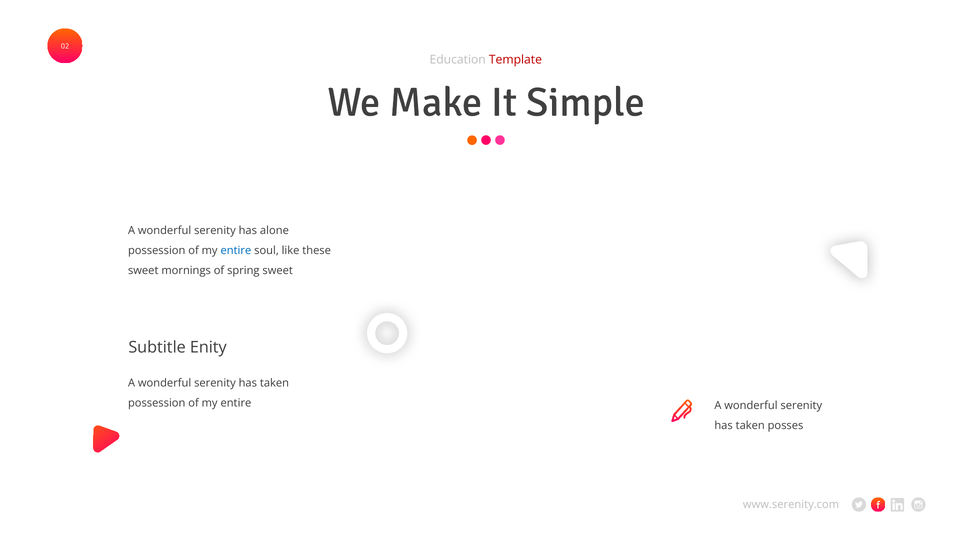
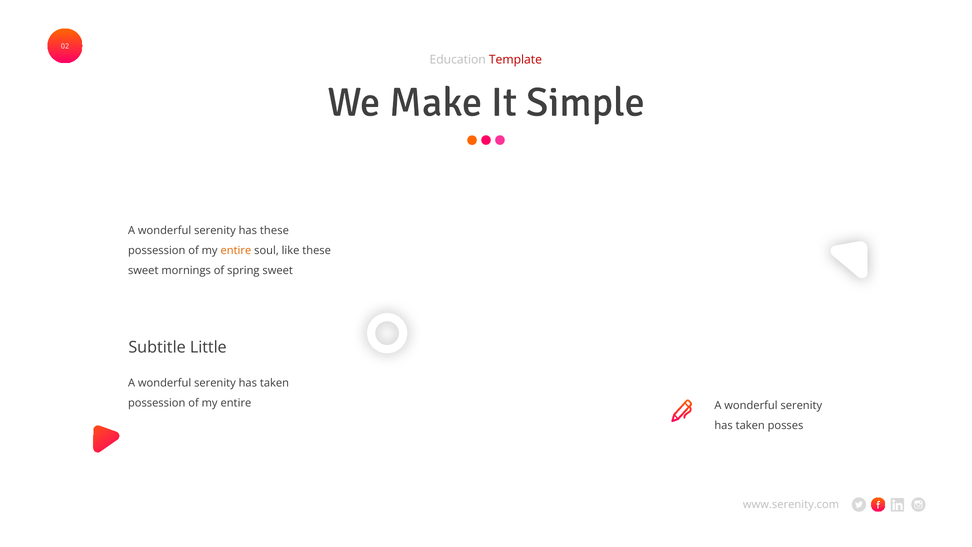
has alone: alone -> these (274, 230)
entire colour: blue -> orange (236, 250)
Enity: Enity -> Little (208, 347)
